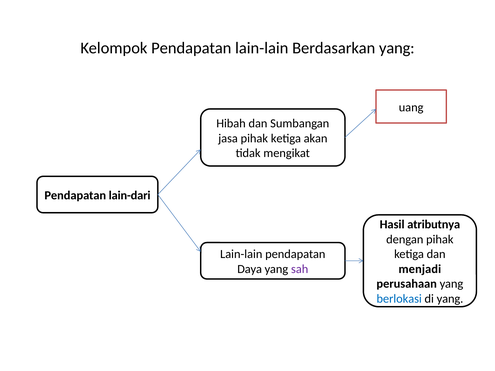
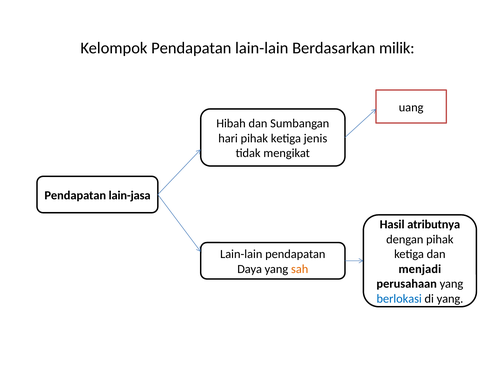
Berdasarkan yang: yang -> milik (397, 48)
jasa: jasa -> hari (228, 138)
akan: akan -> jenis (315, 138)
lain-dari: lain-dari -> lain-jasa (130, 196)
sah colour: purple -> orange (300, 269)
